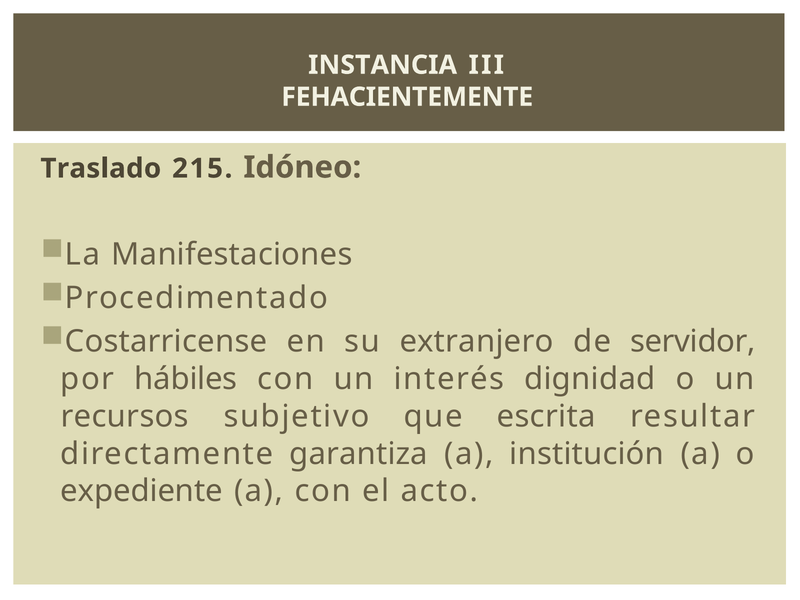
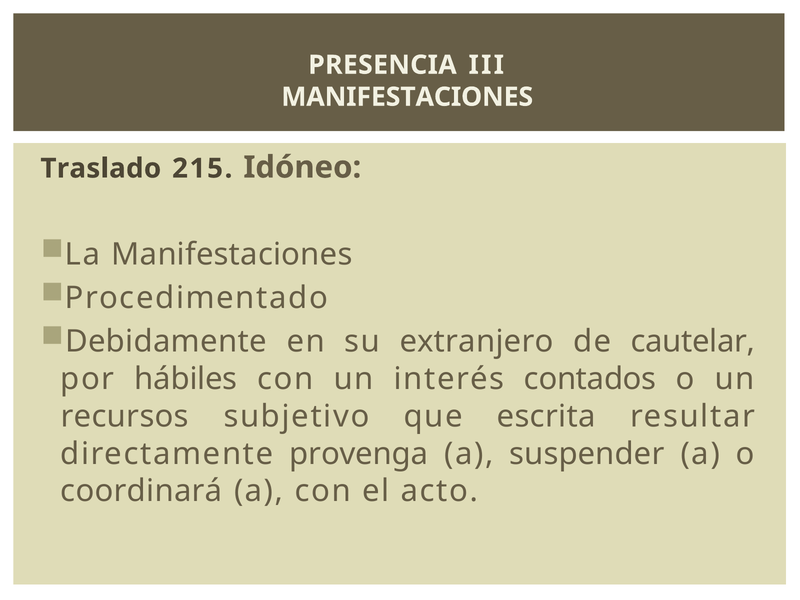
INSTANCIA: INSTANCIA -> PRESENCIA (382, 65)
FEHACIENTEMENTE: FEHACIENTEMENTE -> MANIFESTACIONES (407, 97)
Costarricense: Costarricense -> Debidamente (166, 342)
servidor: servidor -> cautelar (693, 342)
dignidad: dignidad -> contados (590, 379)
garantiza: garantiza -> provenga (359, 454)
institución: institución -> suspender (587, 454)
expediente: expediente -> coordinará (141, 491)
